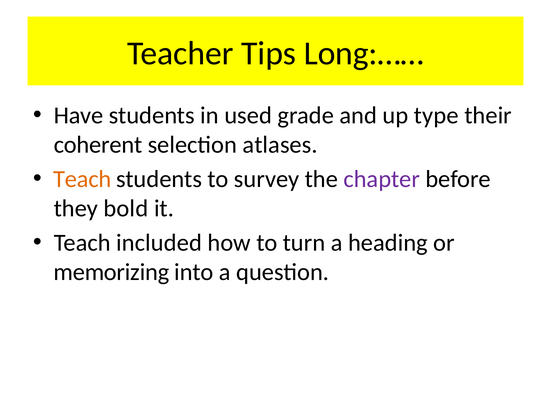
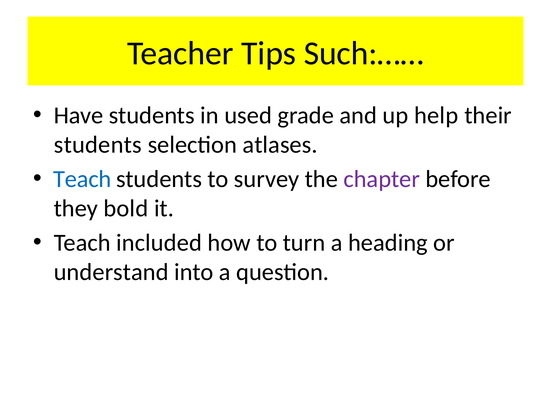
Long:……: Long:…… -> Such:…… (364, 53)
type: type -> help (436, 116)
coherent: coherent -> students (98, 145)
Teach colour: orange -> blue (82, 179)
memorizing: memorizing -> understand (111, 272)
